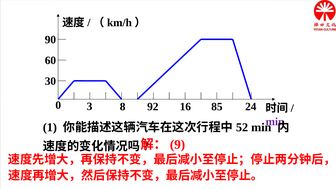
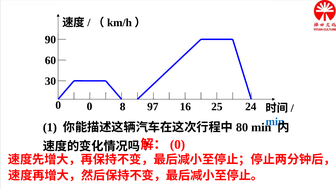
0 3: 3 -> 0 (90, 106)
92: 92 -> 97 (153, 107)
85: 85 -> 25 (217, 107)
min colour: purple -> blue (275, 122)
52: 52 -> 80 (242, 127)
9: 9 -> 0 (178, 144)
